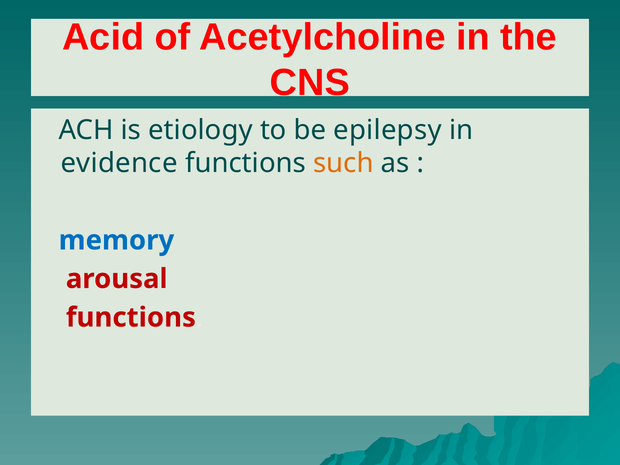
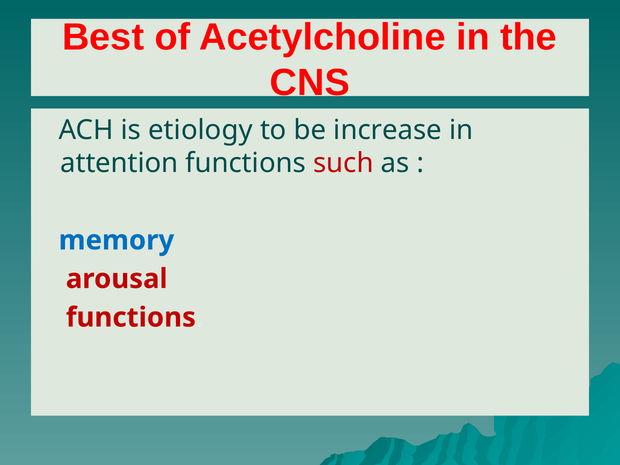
Acid: Acid -> Best (103, 37)
epilepsy: epilepsy -> increase (388, 130)
evidence: evidence -> attention (119, 163)
such colour: orange -> red (343, 163)
